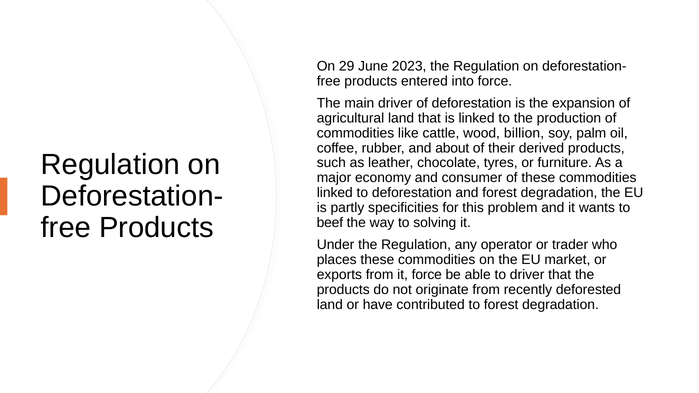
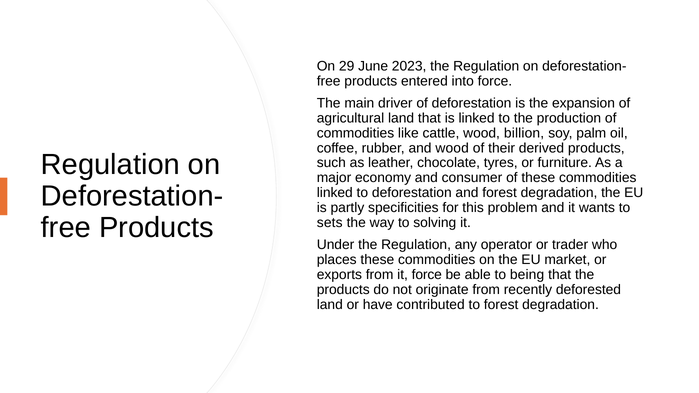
and about: about -> wood (452, 148)
beef: beef -> sets (330, 223)
to driver: driver -> being (527, 275)
